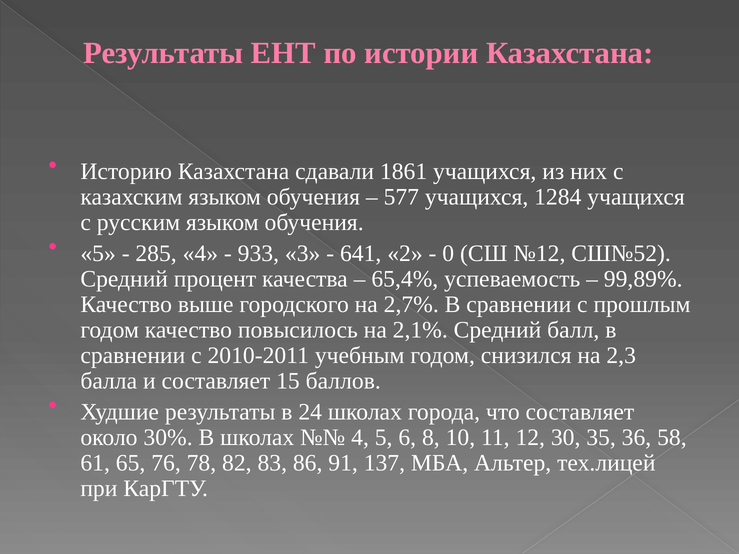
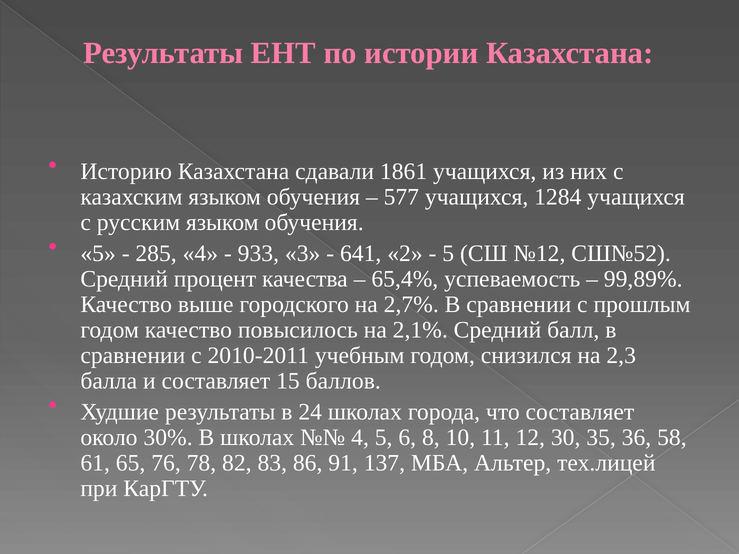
0: 0 -> 5 (448, 254)
